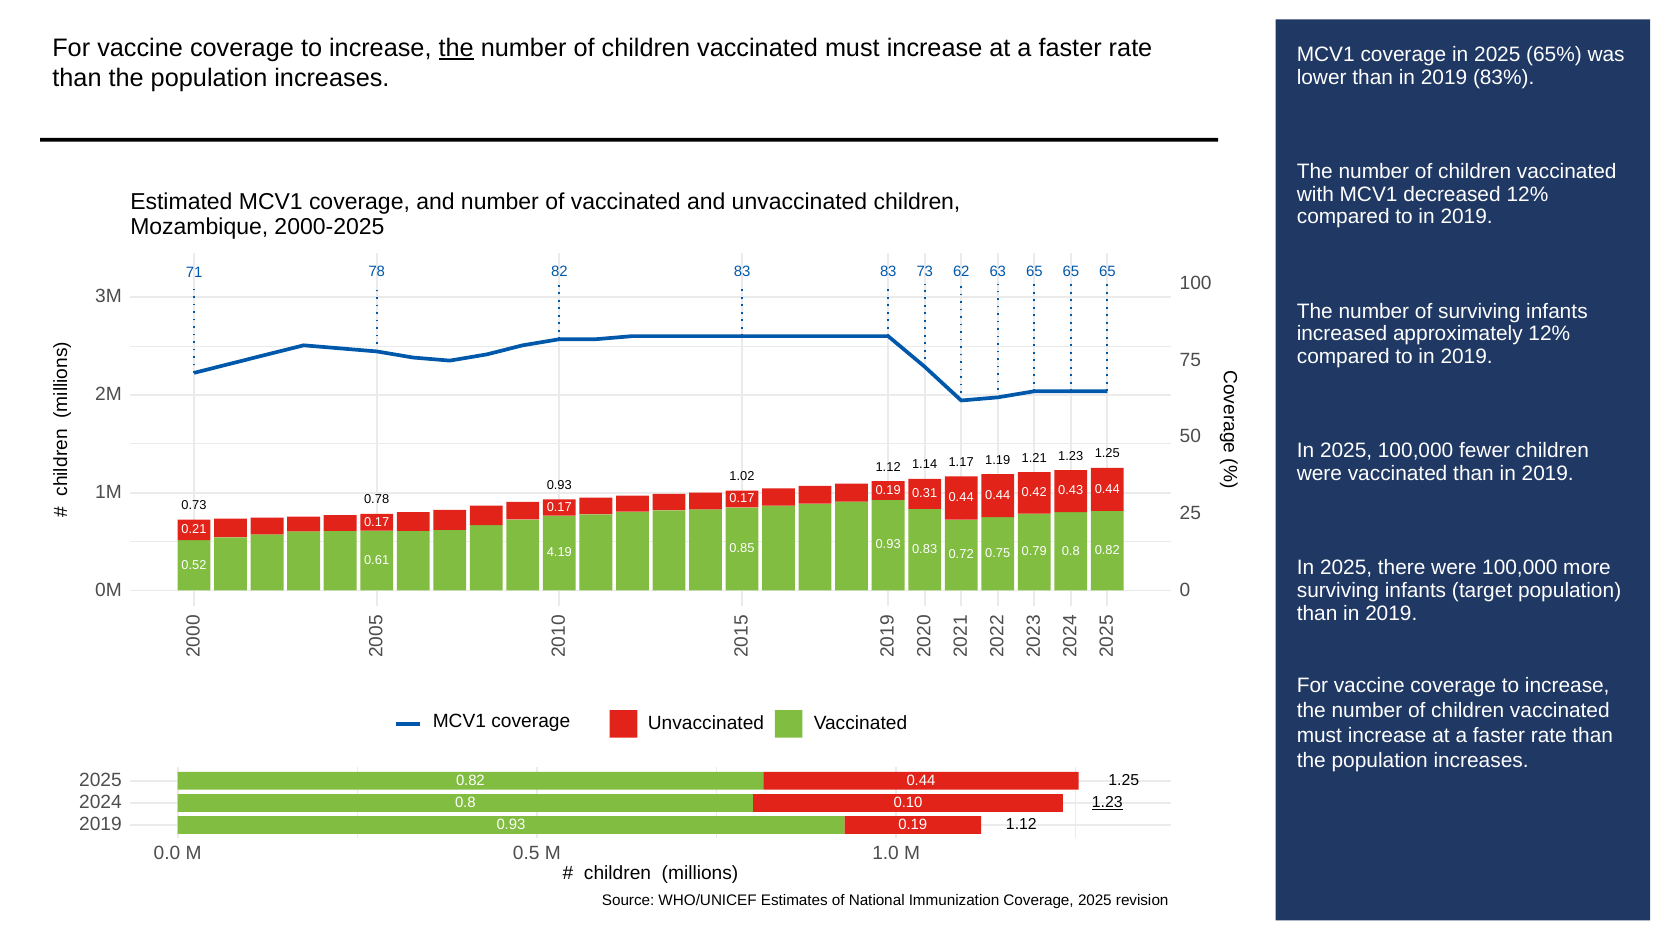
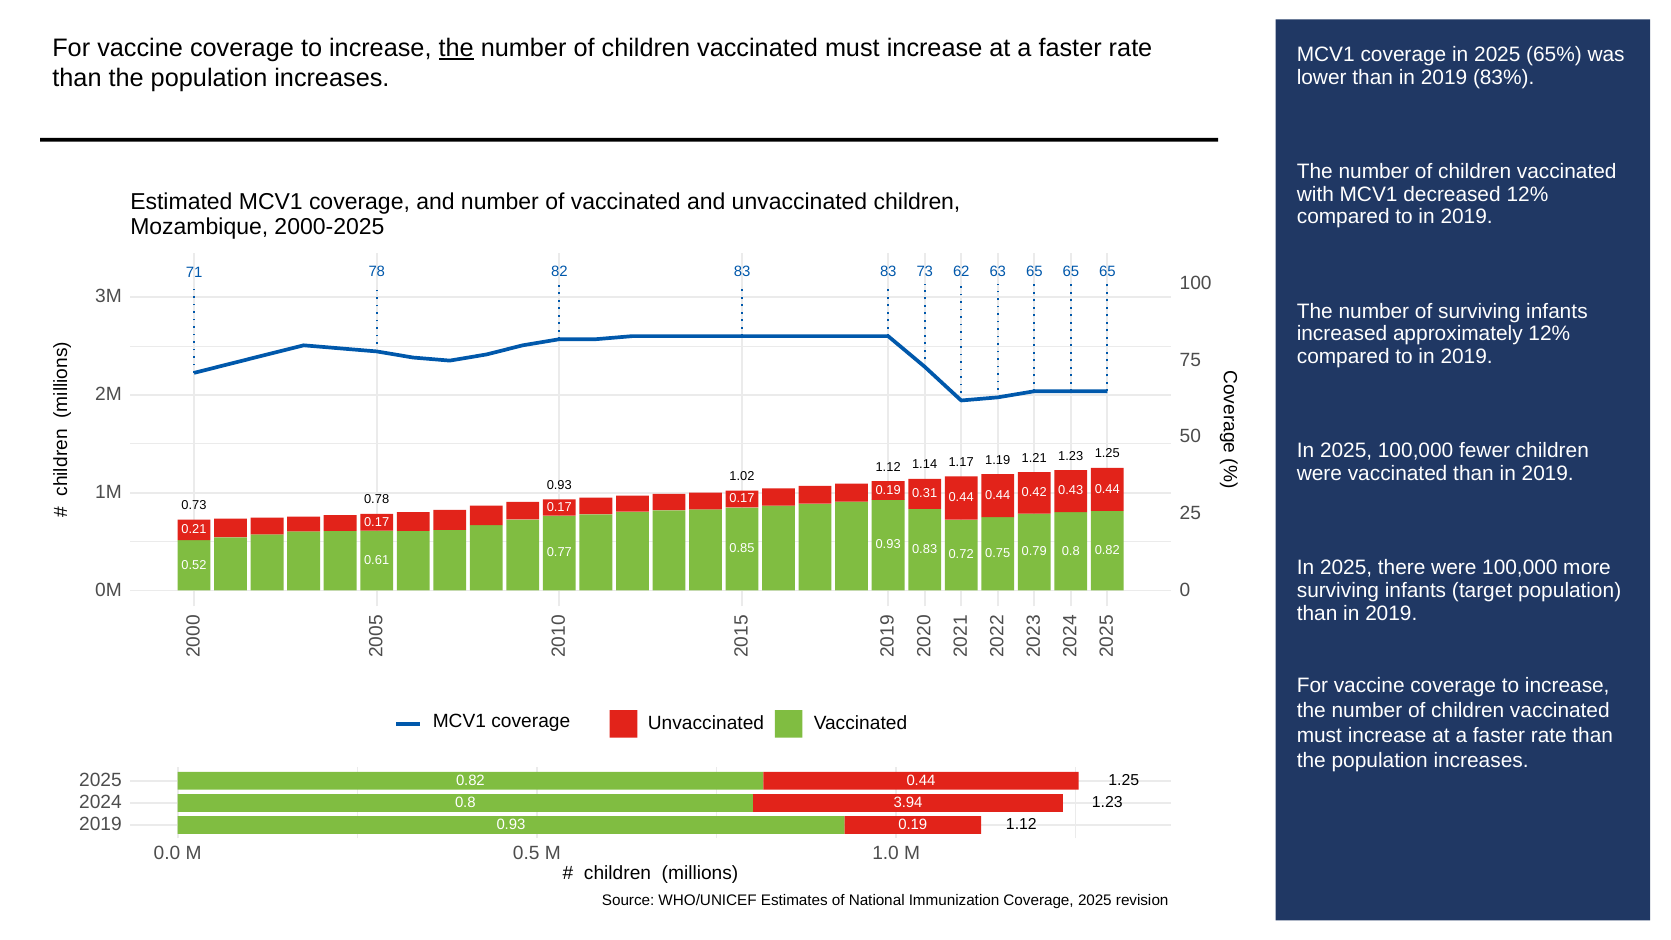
4.19: 4.19 -> 0.77 (559, 553)
1.23 underline: present -> none (1107, 802)
0.10: 0.10 -> 3.94 (908, 802)
